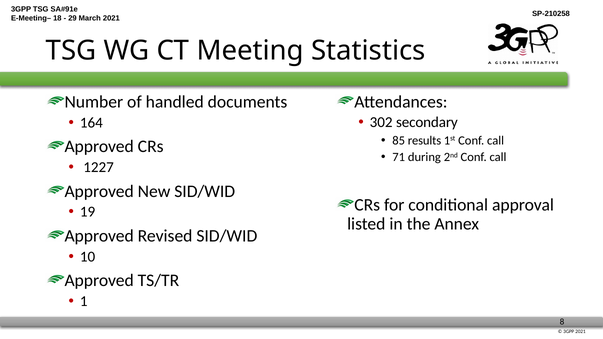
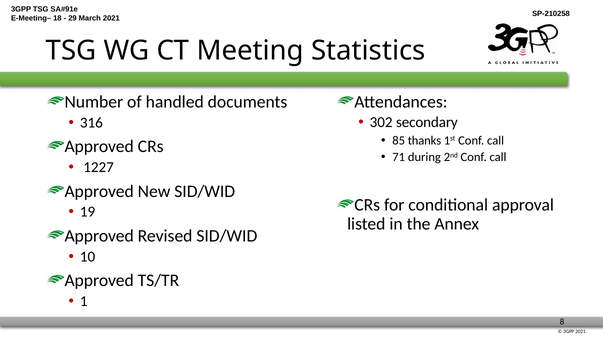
164: 164 -> 316 (91, 123)
results: results -> thanks (424, 141)
